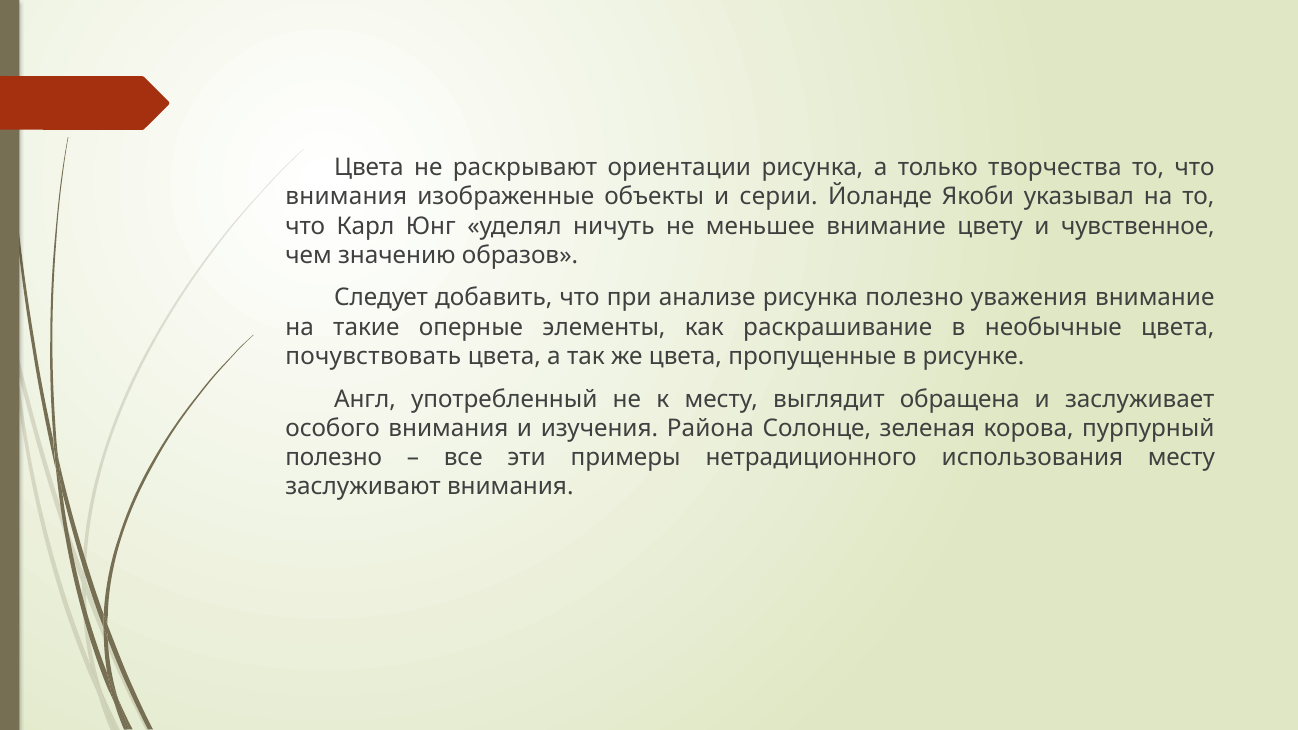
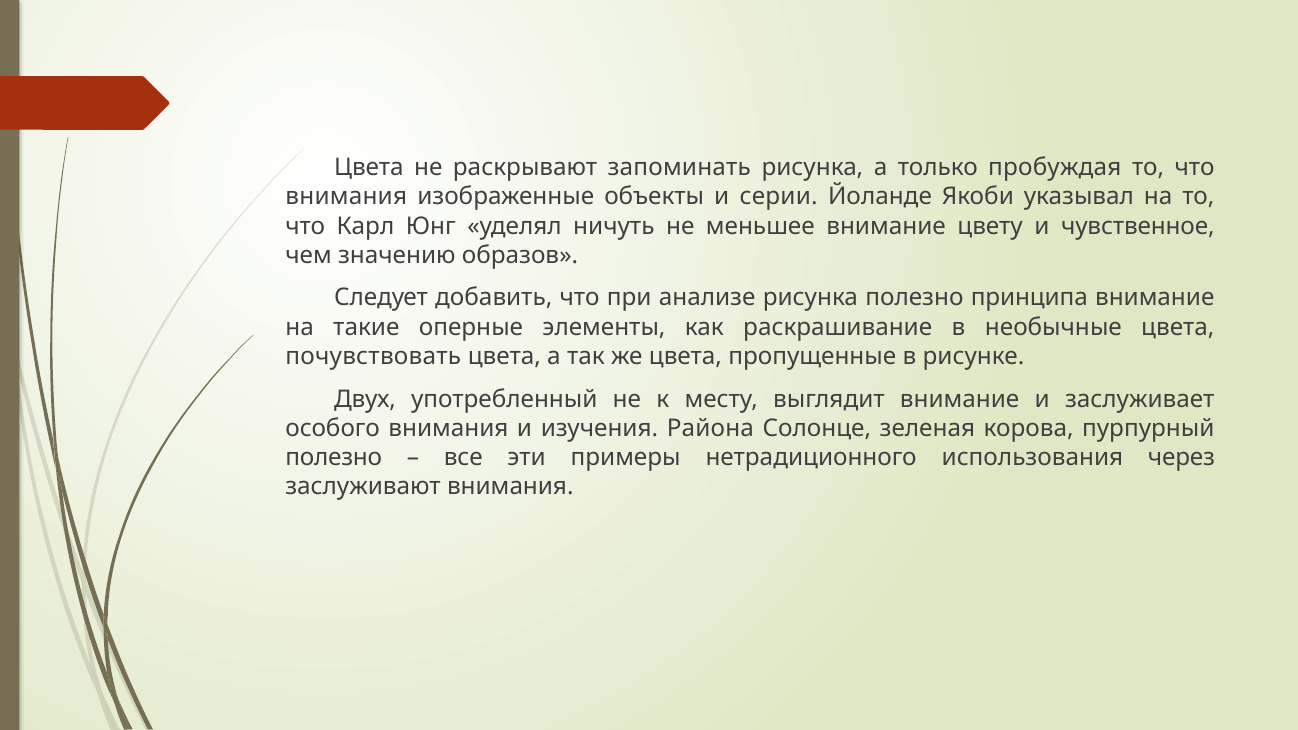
ориентации: ориентации -> запоминать (679, 168)
творчества: творчества -> пробуждая (1055, 168)
уважения: уважения -> принципа (1029, 298)
Англ: Англ -> Двух (365, 399)
выглядит обращена: обращена -> внимание (960, 399)
использования месту: месту -> через (1181, 458)
